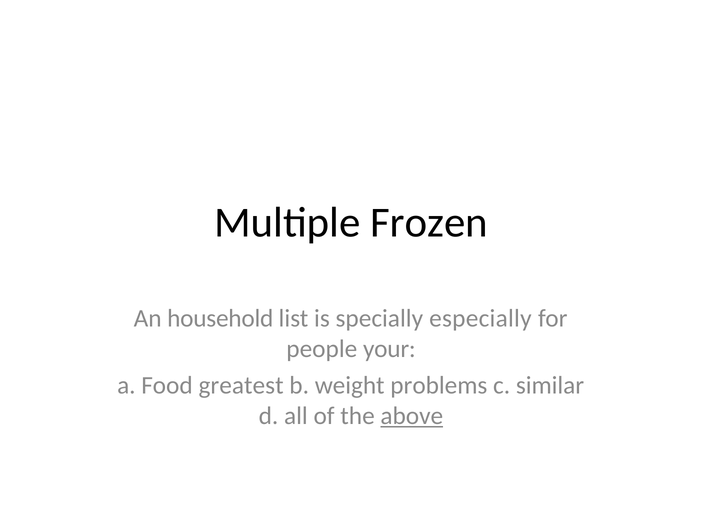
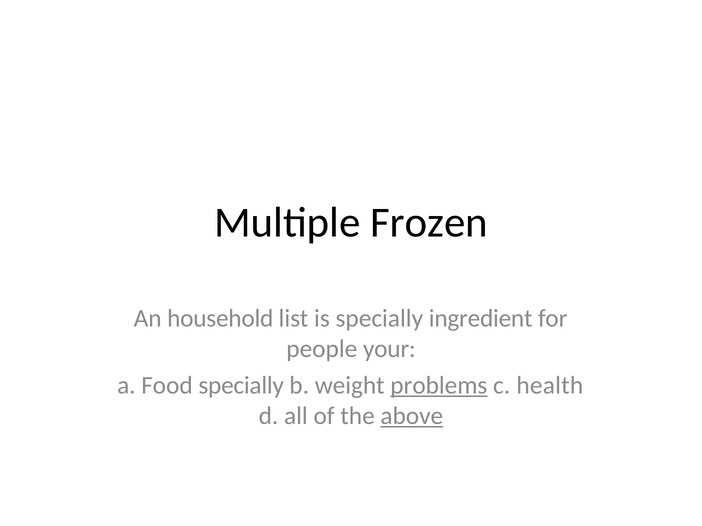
especially: especially -> ingredient (481, 319)
Food greatest: greatest -> specially (241, 386)
problems underline: none -> present (439, 386)
similar: similar -> health (550, 386)
